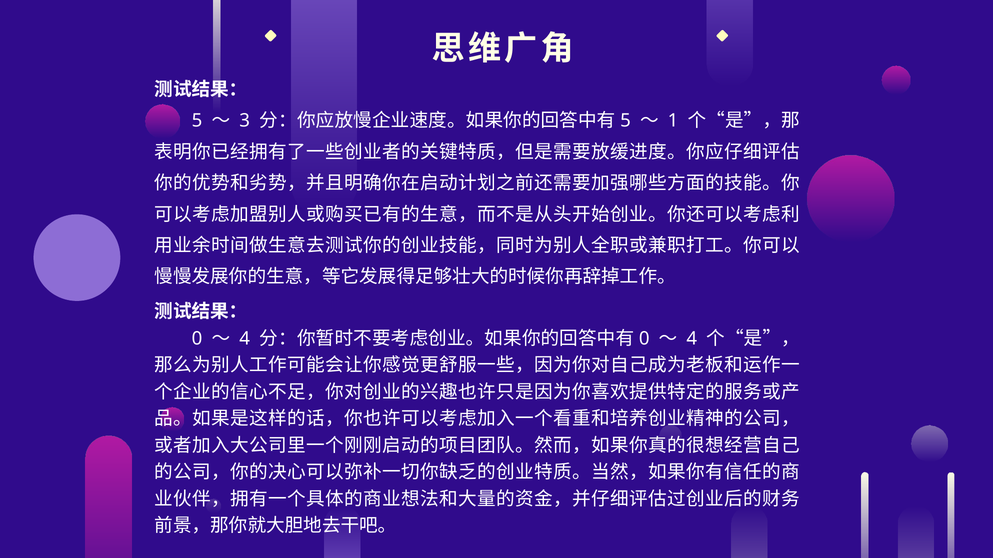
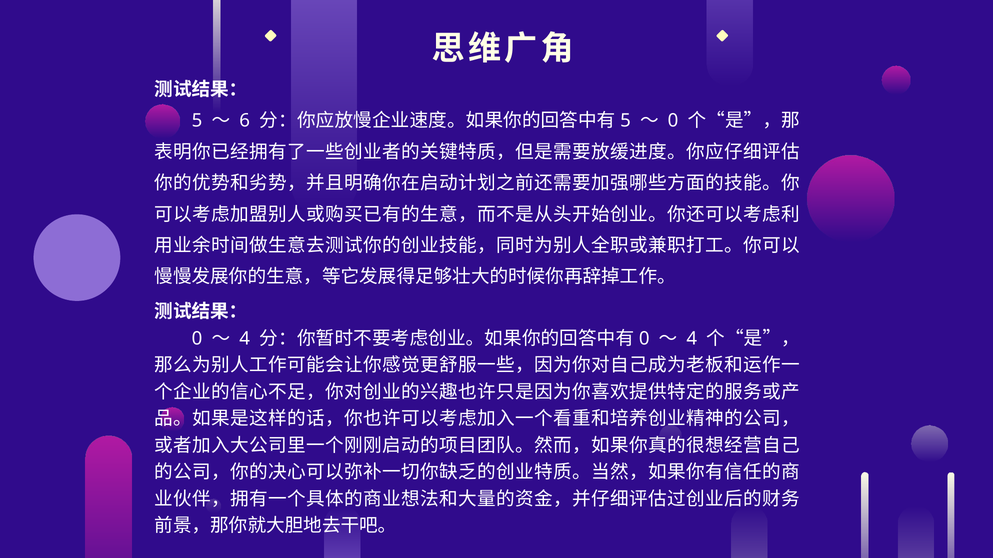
3: 3 -> 6 (245, 121)
1: 1 -> 0 (673, 121)
